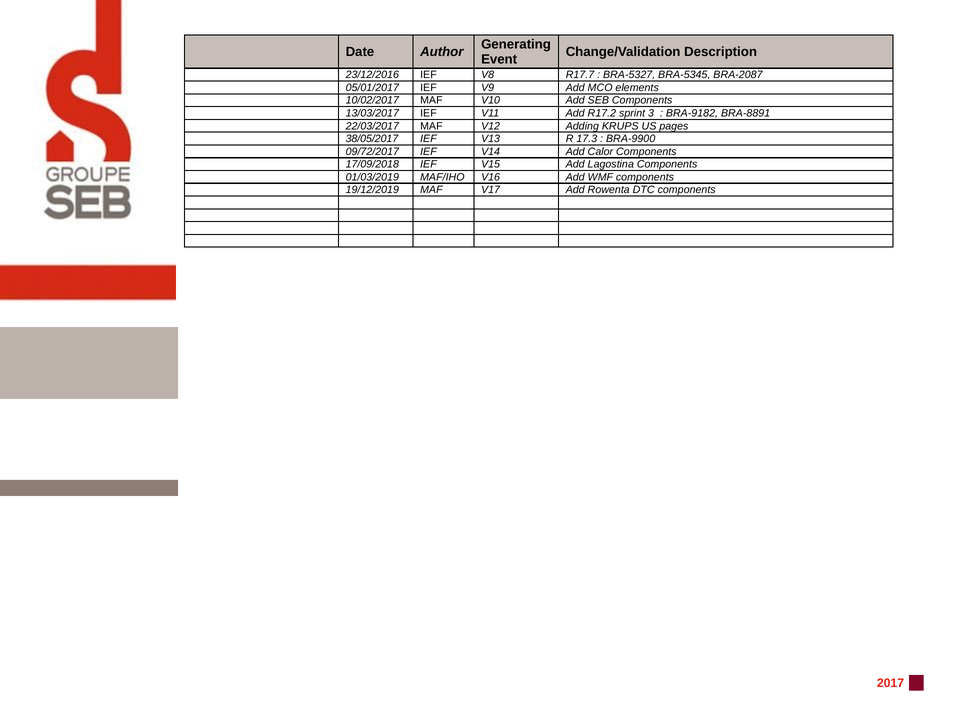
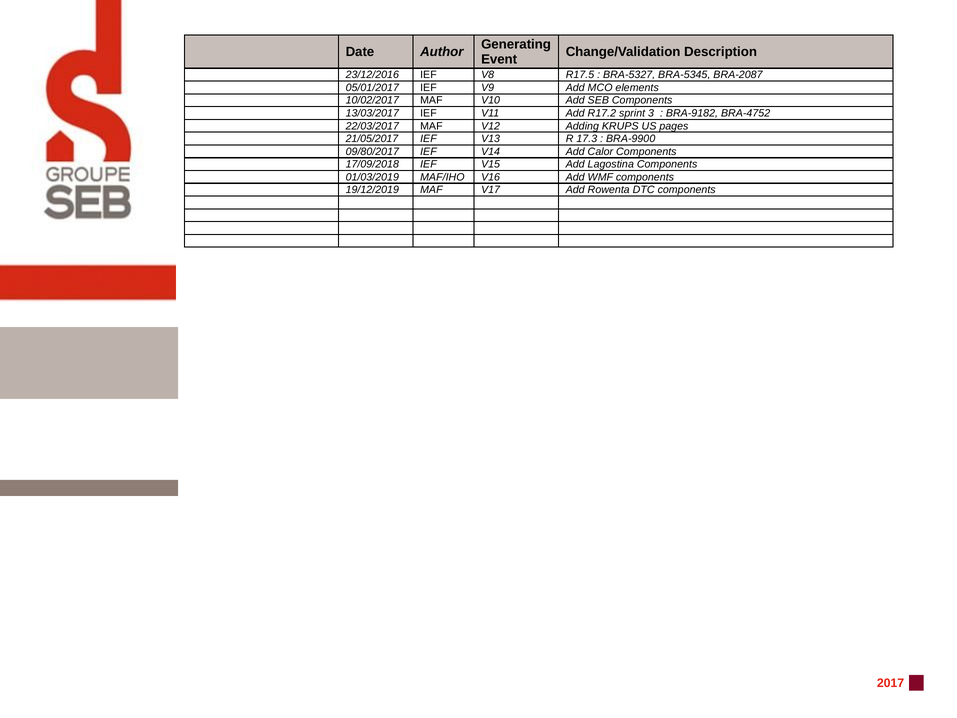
R17.7: R17.7 -> R17.5 (580, 75)
BRA-8891: BRA-8891 -> BRA-4752 (746, 113)
38/05/2017: 38/05/2017 -> 21/05/2017 (372, 139)
09/72/2017: 09/72/2017 -> 09/80/2017 (372, 151)
